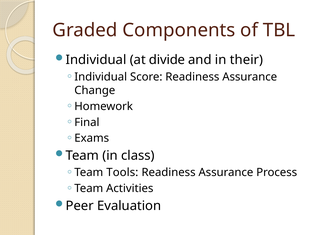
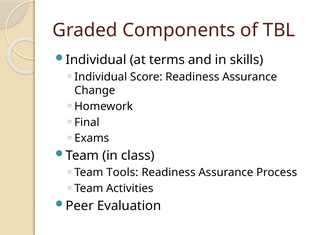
divide: divide -> terms (167, 60)
their: their -> skills (247, 60)
